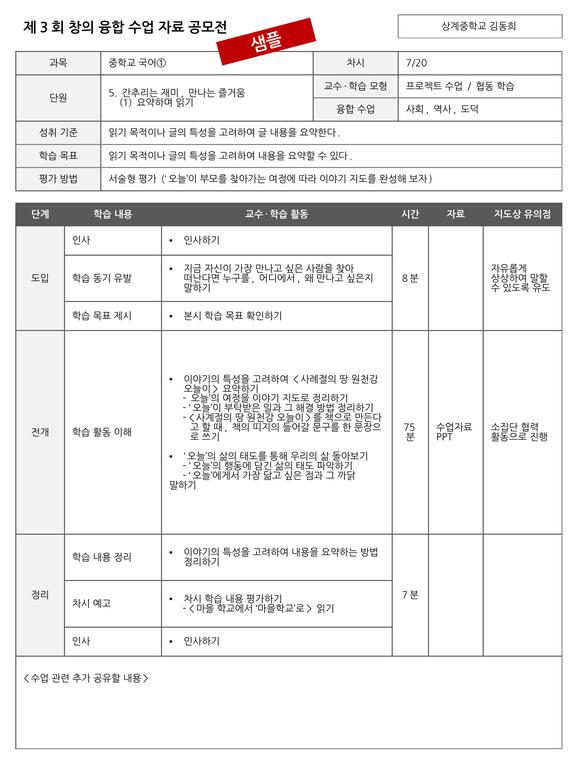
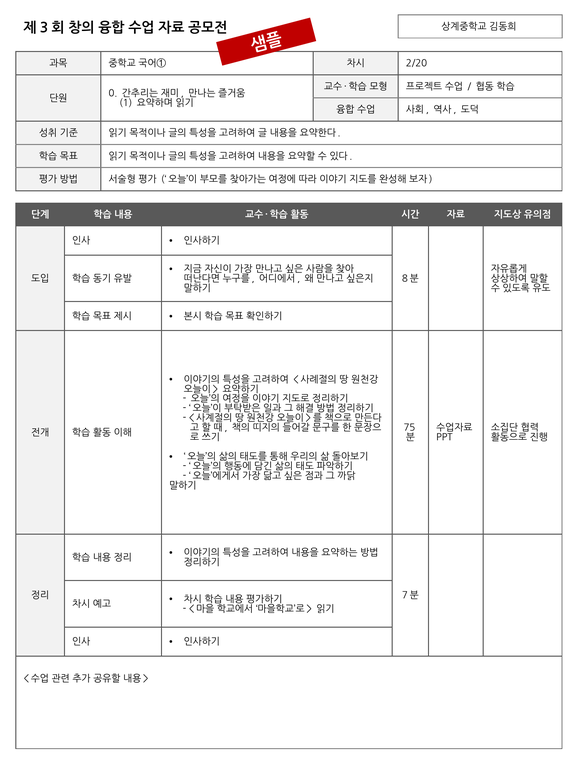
7/20: 7/20 -> 2/20 (416, 63)
5: 5 -> 0 (113, 93)
